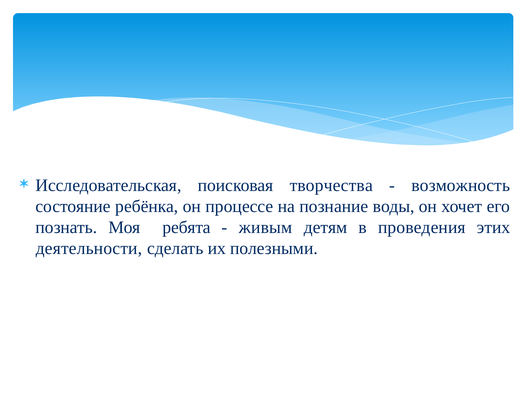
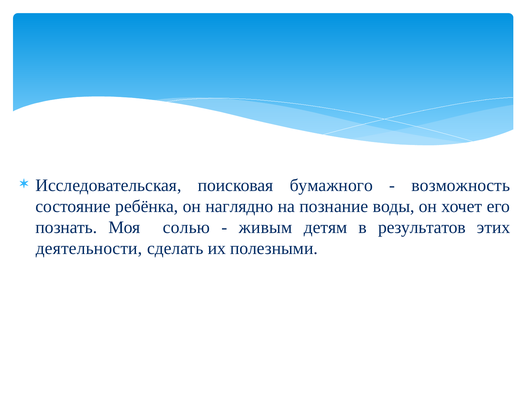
творчества: творчества -> бумажного (331, 186)
процессе: процессе -> наглядно (239, 207)
ребята: ребята -> солью (186, 228)
проведения: проведения -> результатов (422, 228)
